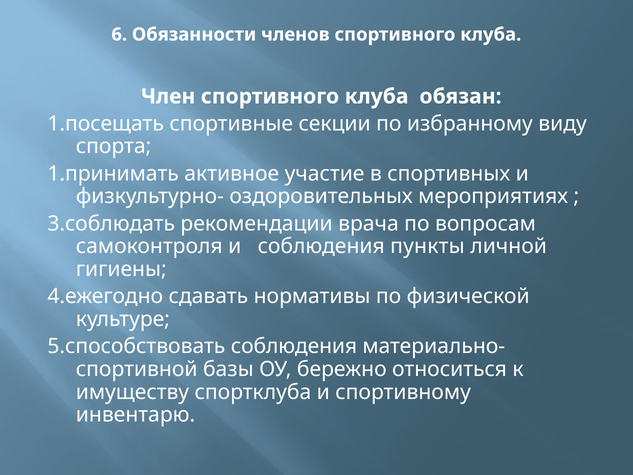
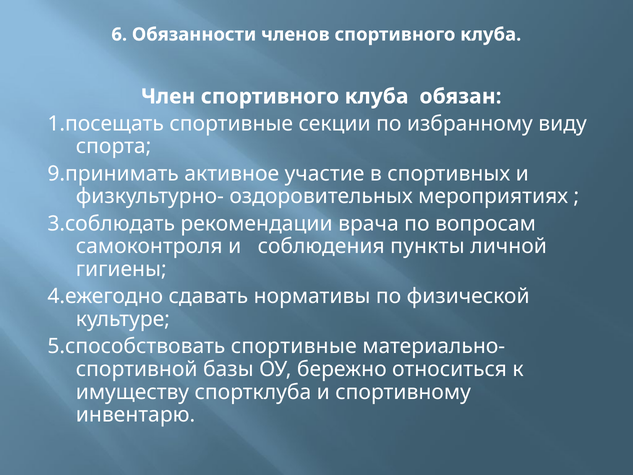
1.принимать: 1.принимать -> 9.принимать (113, 174)
5.способствовать соблюдения: соблюдения -> спортивные (294, 346)
